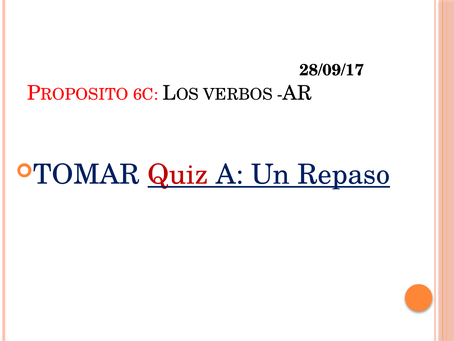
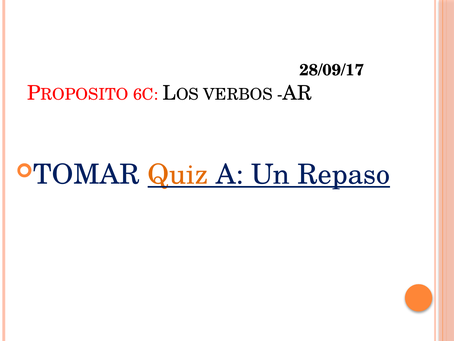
Quiz colour: red -> orange (178, 175)
